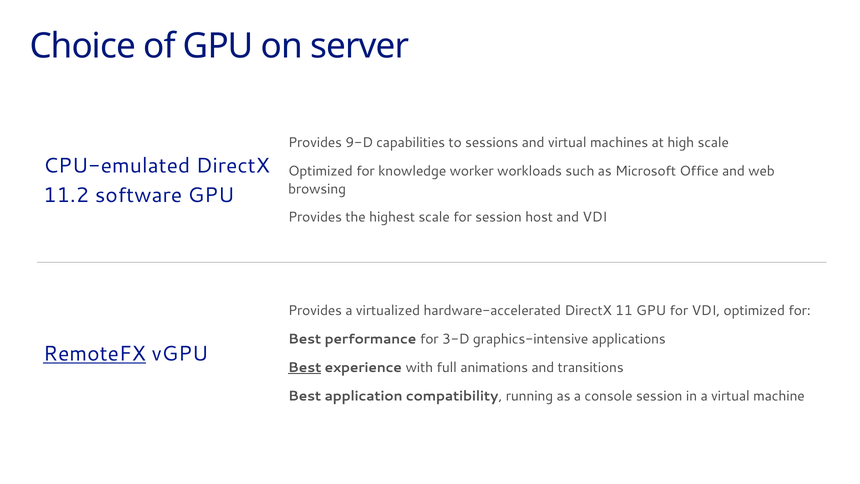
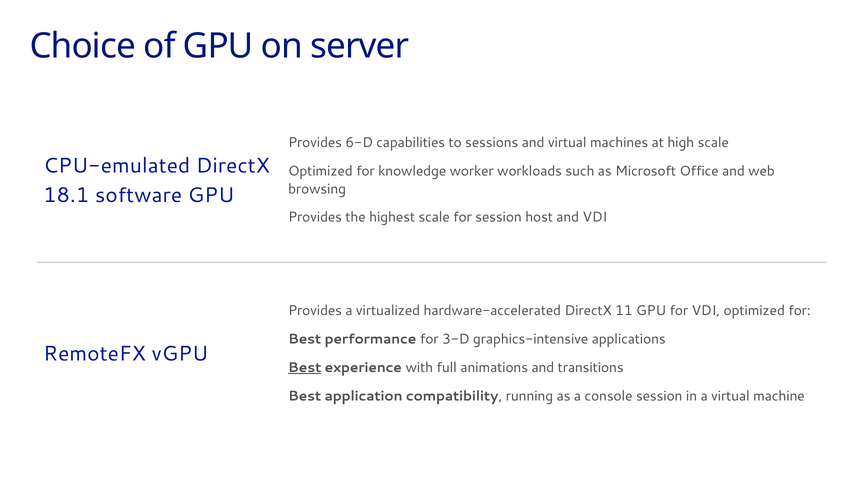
9-D: 9-D -> 6-D (359, 143)
11.2: 11.2 -> 18.1 (66, 195)
RemoteFX underline: present -> none (95, 354)
